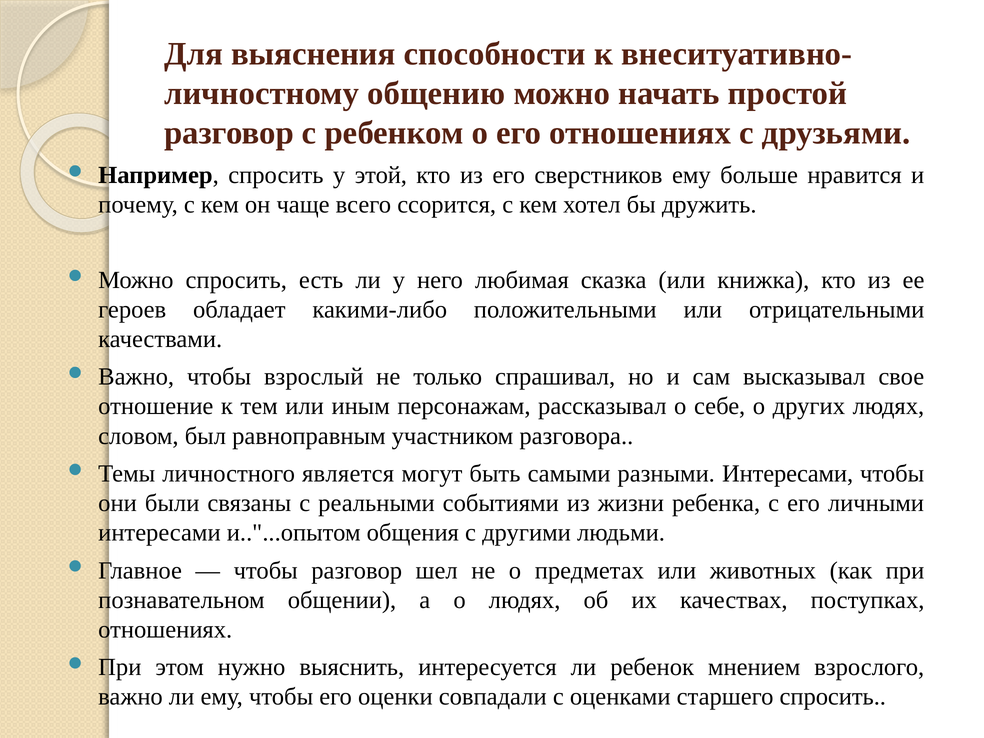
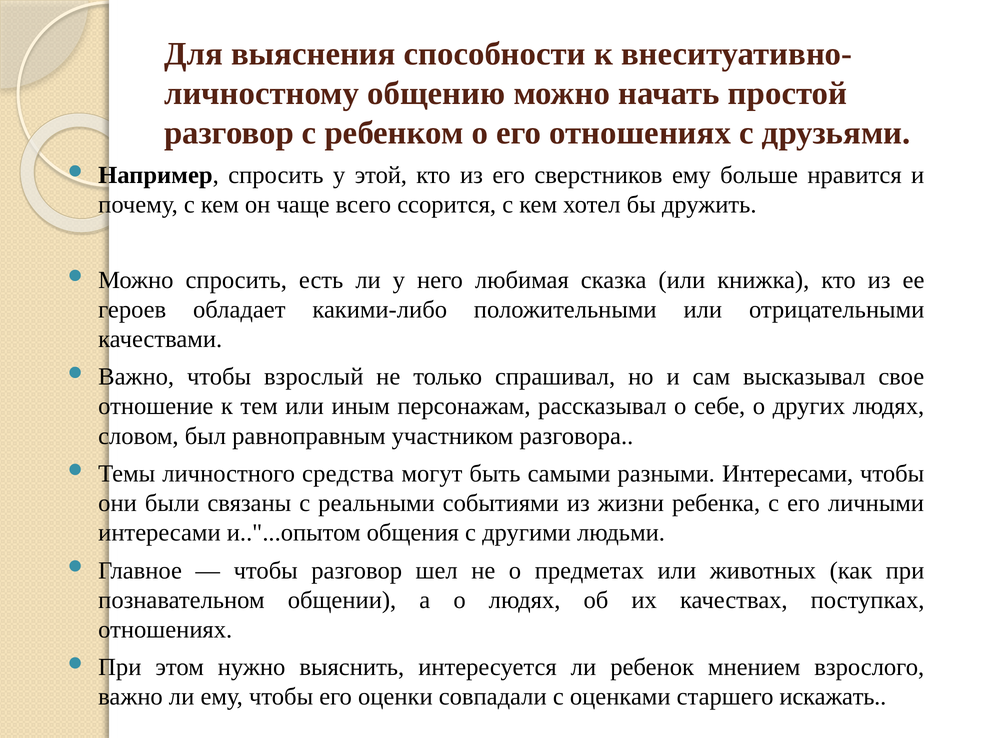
является: является -> средства (348, 474)
старшего спросить: спросить -> искажать (833, 697)
